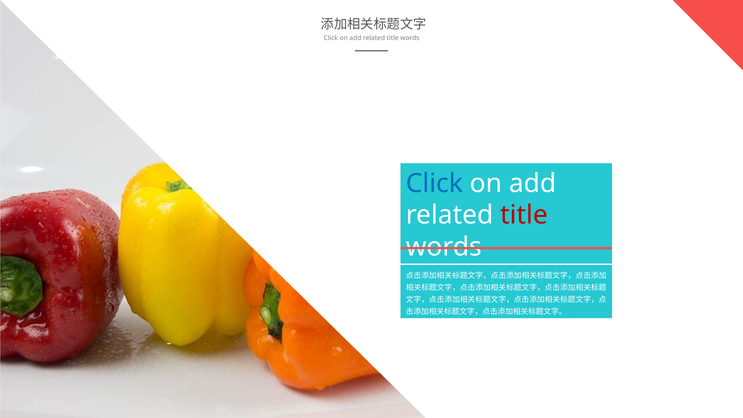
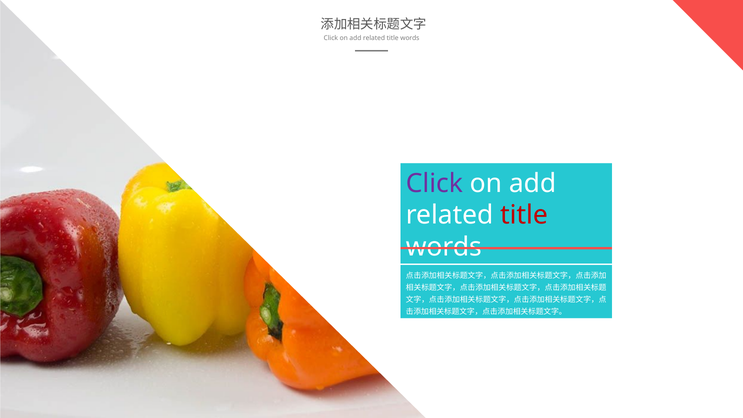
Click colour: blue -> purple (434, 183)
